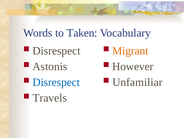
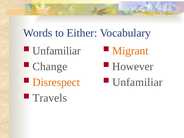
Taken: Taken -> Either (82, 33)
Disrespect: Disrespect -> Unfamiliar (57, 51)
Astonis: Astonis -> Change (50, 66)
Disrespect colour: blue -> orange (56, 82)
